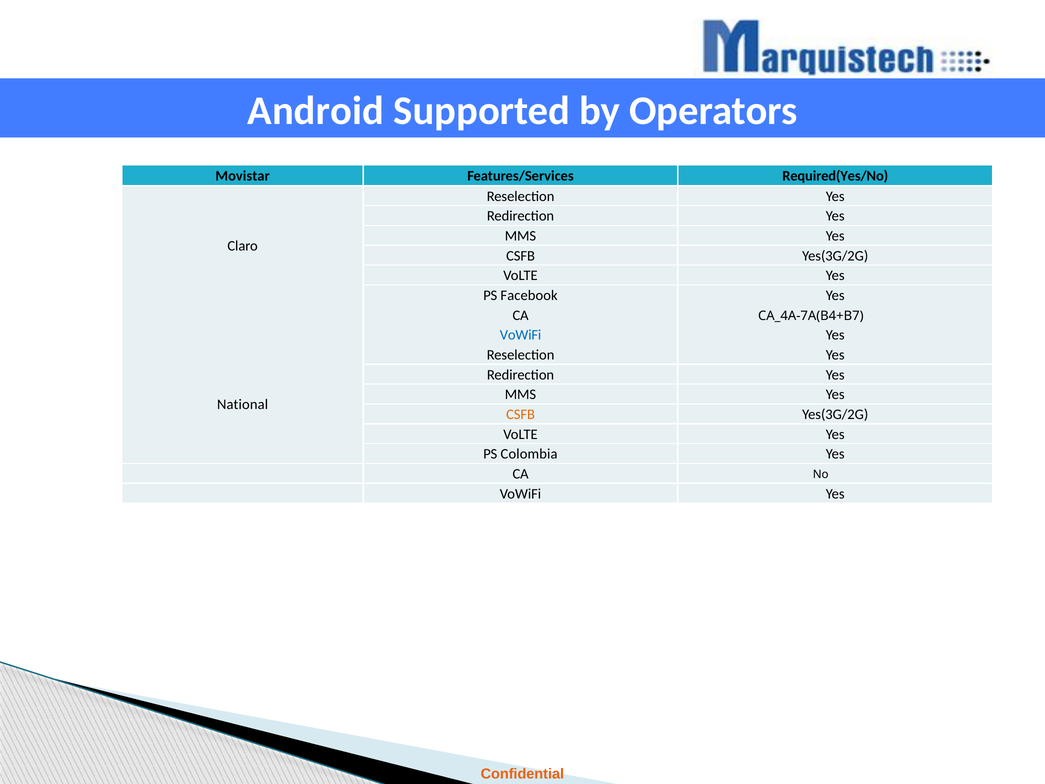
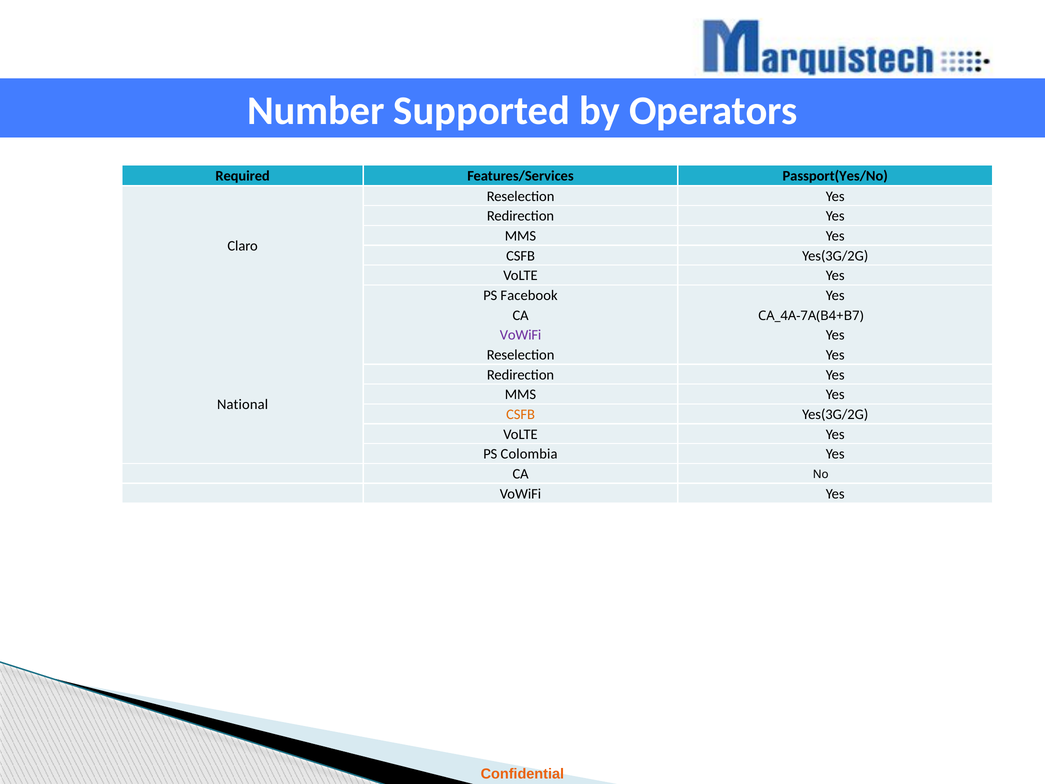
Android: Android -> Number (316, 111)
Movistar: Movistar -> Required (243, 176)
Required(Yes/No: Required(Yes/No -> Passport(Yes/No (835, 176)
VoWiFi colour: blue -> purple (521, 335)
